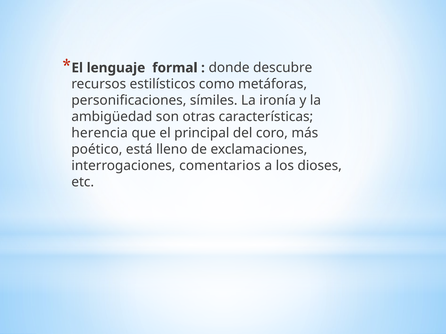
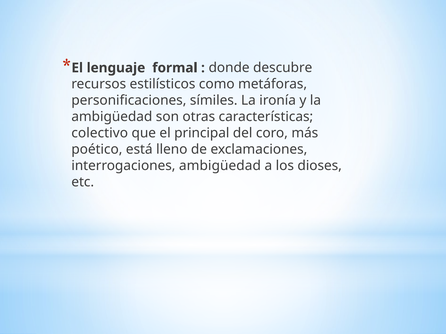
herencia: herencia -> colectivo (100, 133)
interrogaciones comentarios: comentarios -> ambigüedad (220, 166)
